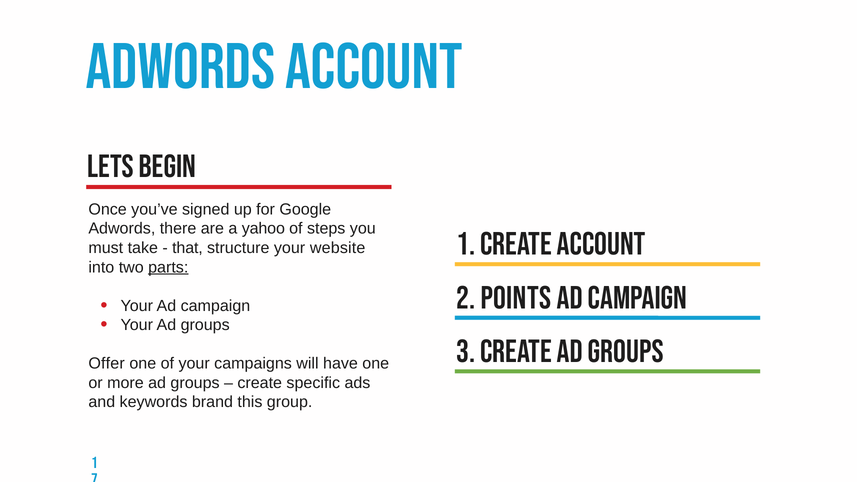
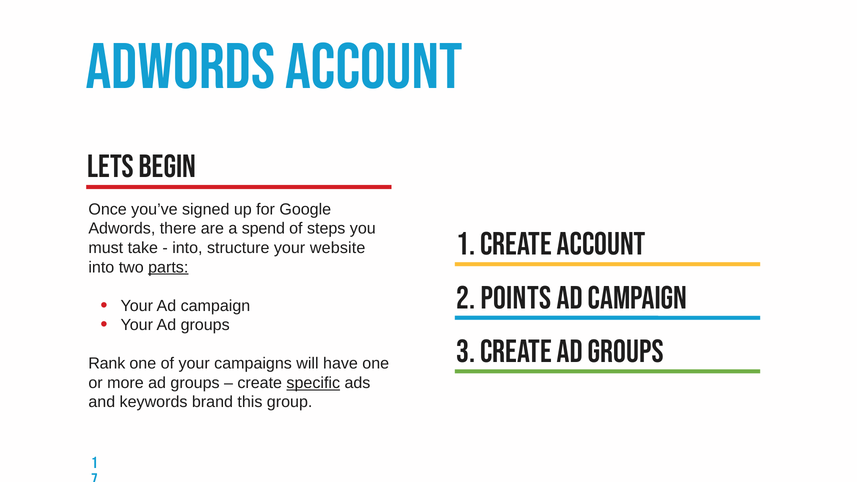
yahoo: yahoo -> spend (263, 229)
that: that -> into (187, 248)
Offer: Offer -> Rank (107, 364)
specific underline: none -> present (313, 383)
